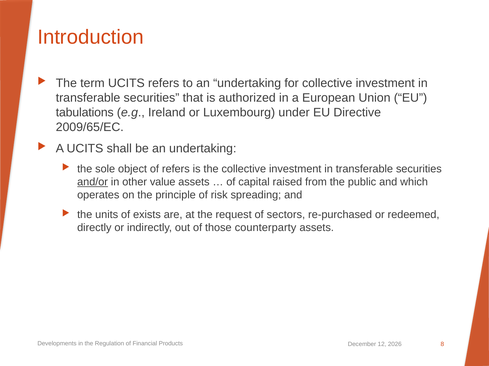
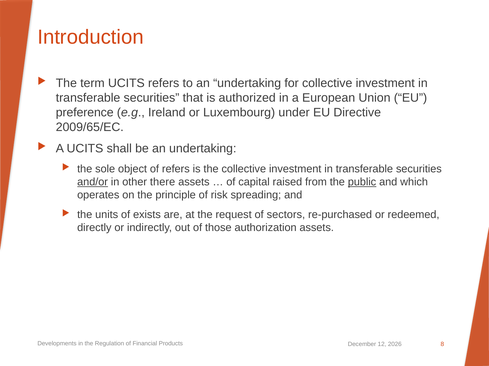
tabulations: tabulations -> preference (85, 113)
value: value -> there (163, 182)
public underline: none -> present (362, 182)
counterparty: counterparty -> authorization (266, 228)
